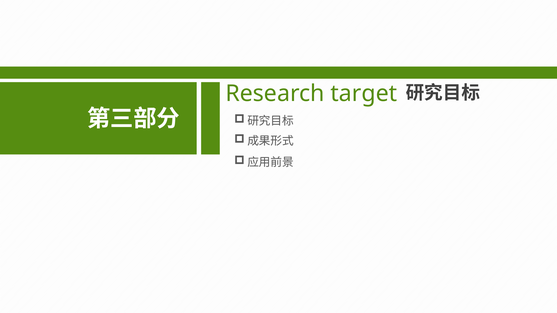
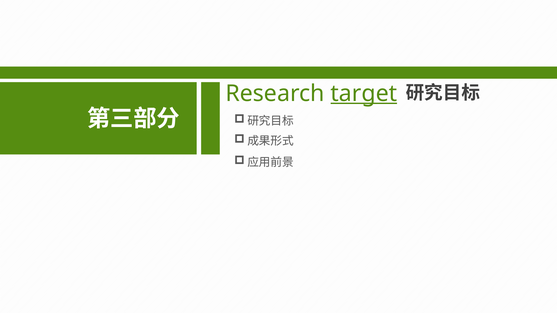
target underline: none -> present (364, 94)
